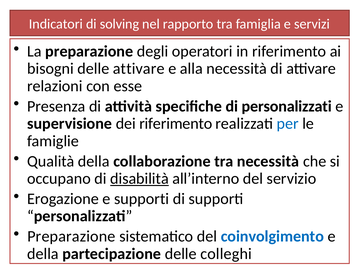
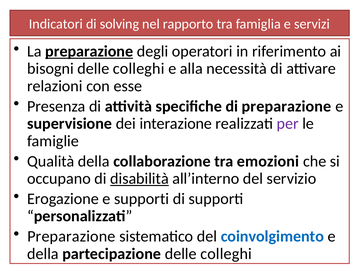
preparazione underline: none -> present (89, 51)
bisogni delle attivare: attivare -> colleghi (139, 69)
di personalizzati: personalizzati -> preparazione (287, 106)
dei riferimento: riferimento -> interazione (176, 124)
per colour: blue -> purple (288, 124)
tra necessità: necessità -> emozioni (268, 162)
